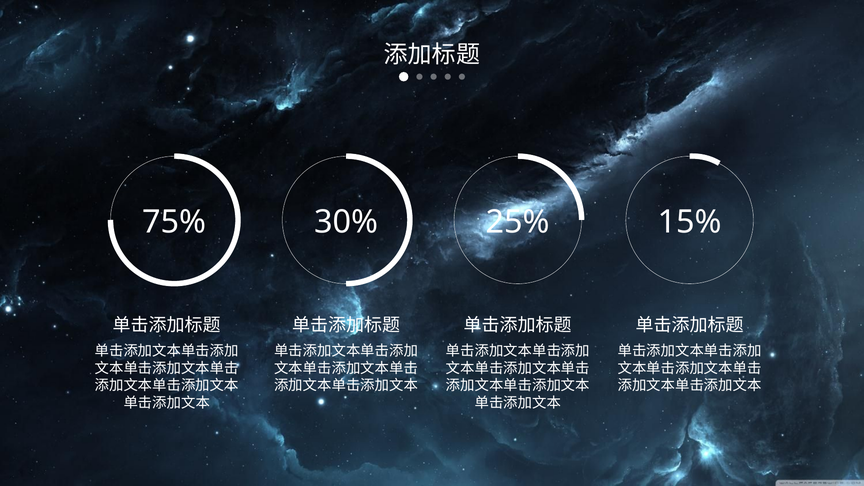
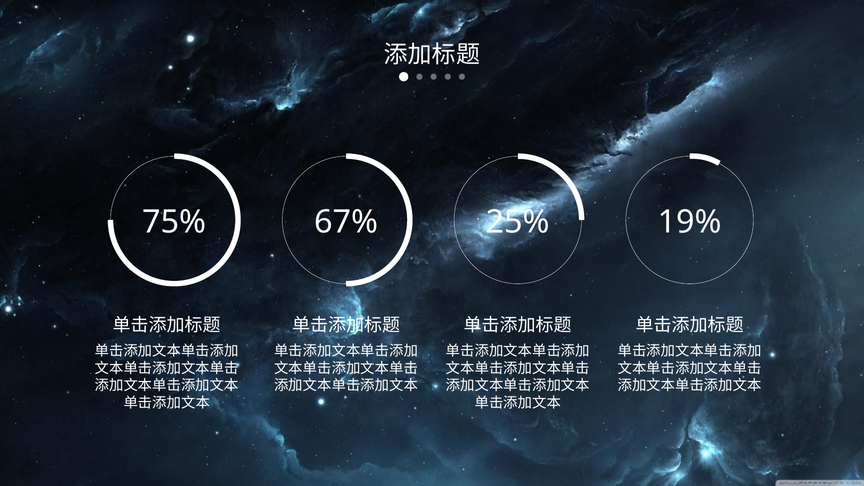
30%: 30% -> 67% (346, 222)
15%: 15% -> 19% (690, 222)
